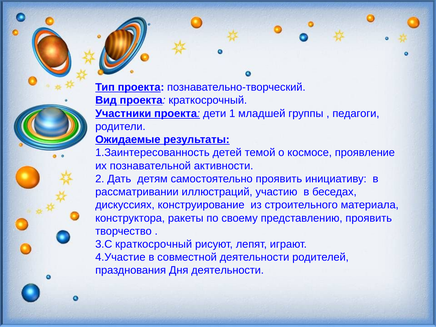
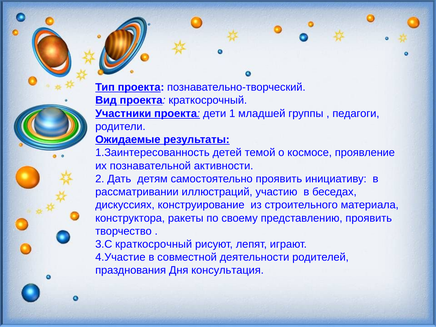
Дня деятельности: деятельности -> консультация (228, 270)
